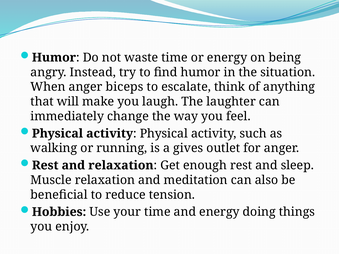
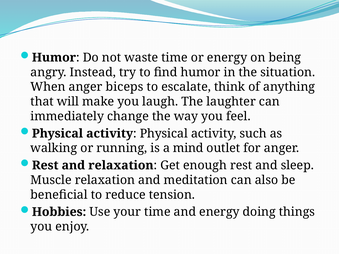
gives: gives -> mind (188, 148)
